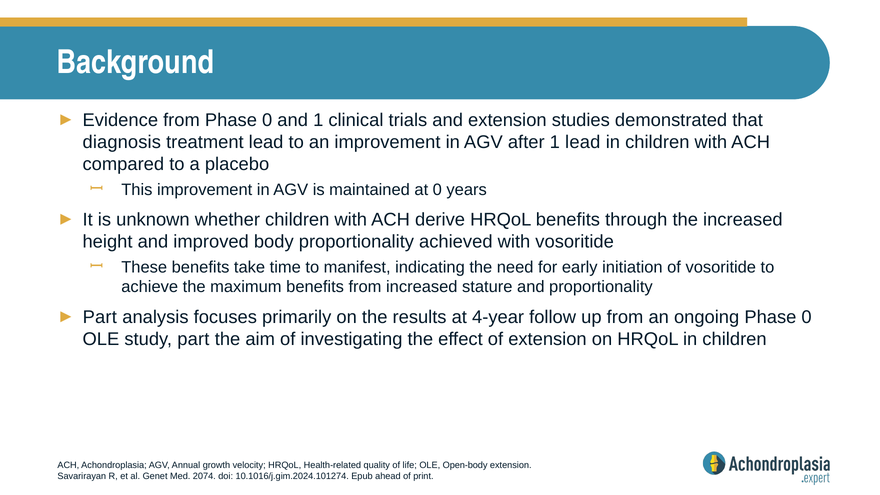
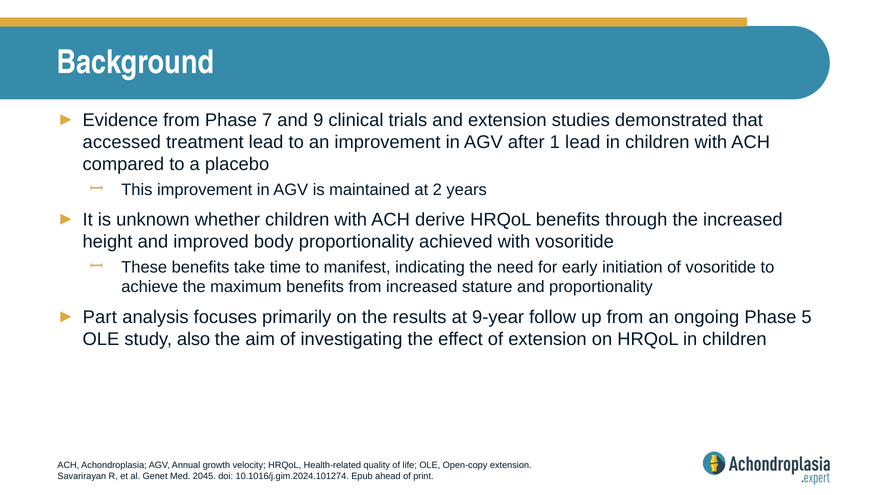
from Phase 0: 0 -> 7 (267, 120)
and 1: 1 -> 9 (318, 120)
diagnosis: diagnosis -> accessed (122, 142)
at 0: 0 -> 2 (437, 190)
4-year: 4-year -> 9-year (498, 317)
ongoing Phase 0: 0 -> 5 (807, 317)
study part: part -> also (194, 339)
Open-body: Open-body -> Open-copy (465, 465)
2074: 2074 -> 2045 (204, 476)
